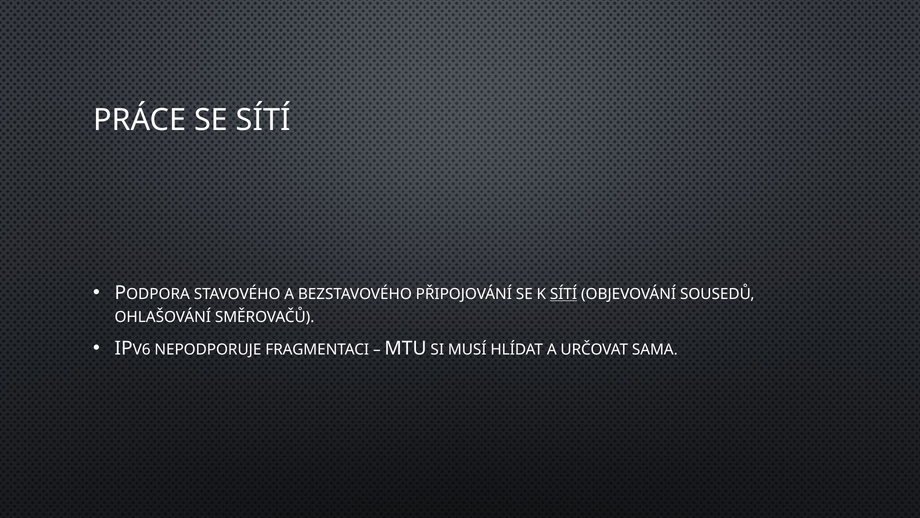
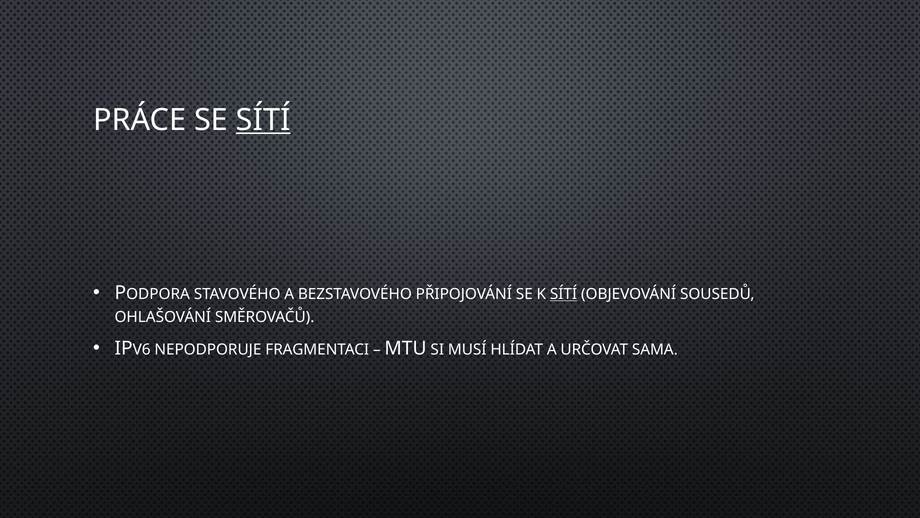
SÍTÍ underline: none -> present (263, 120)
